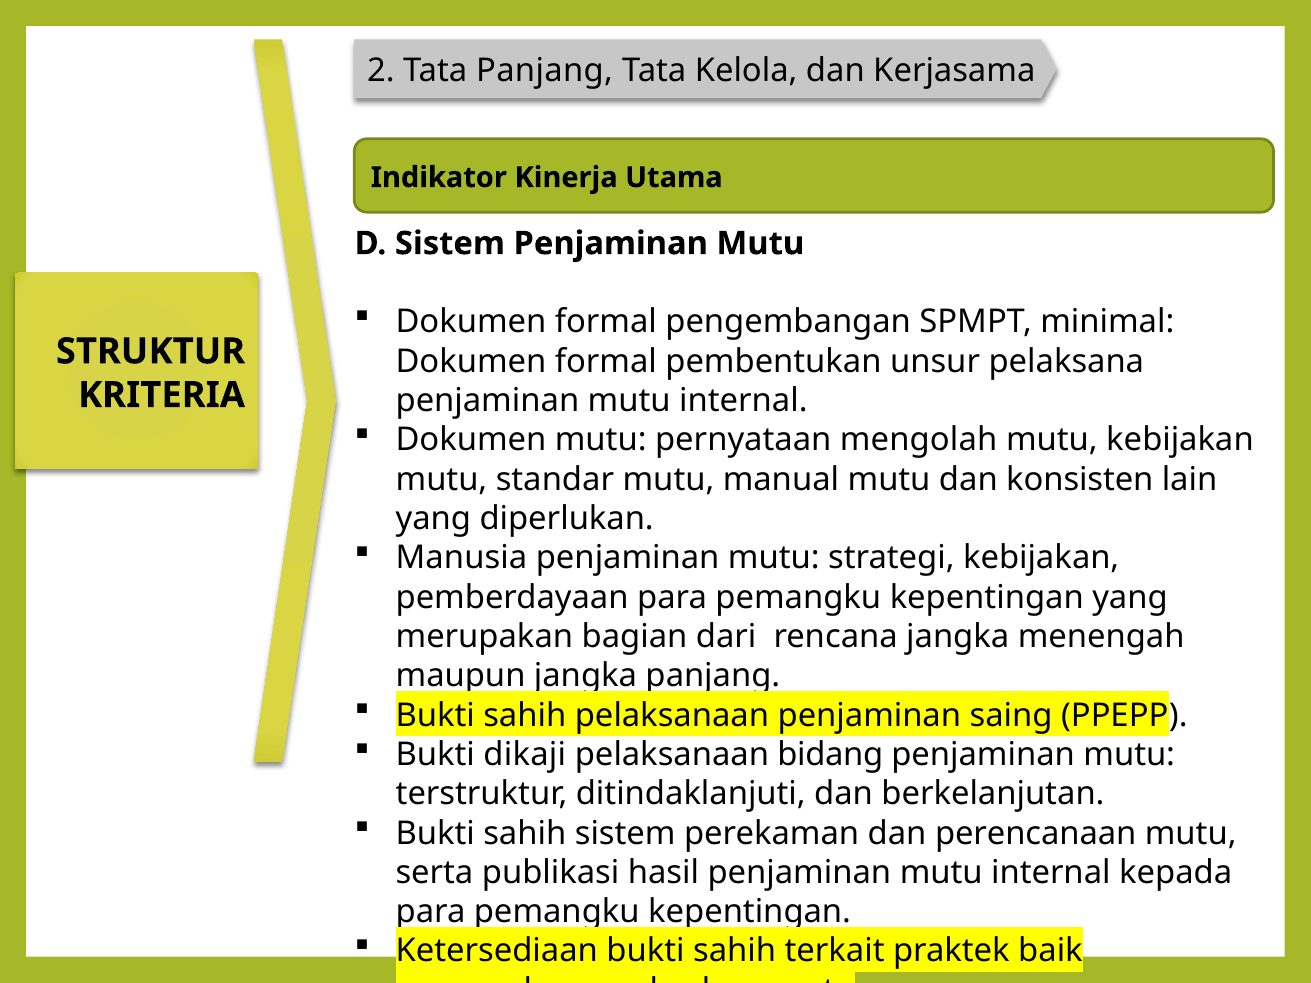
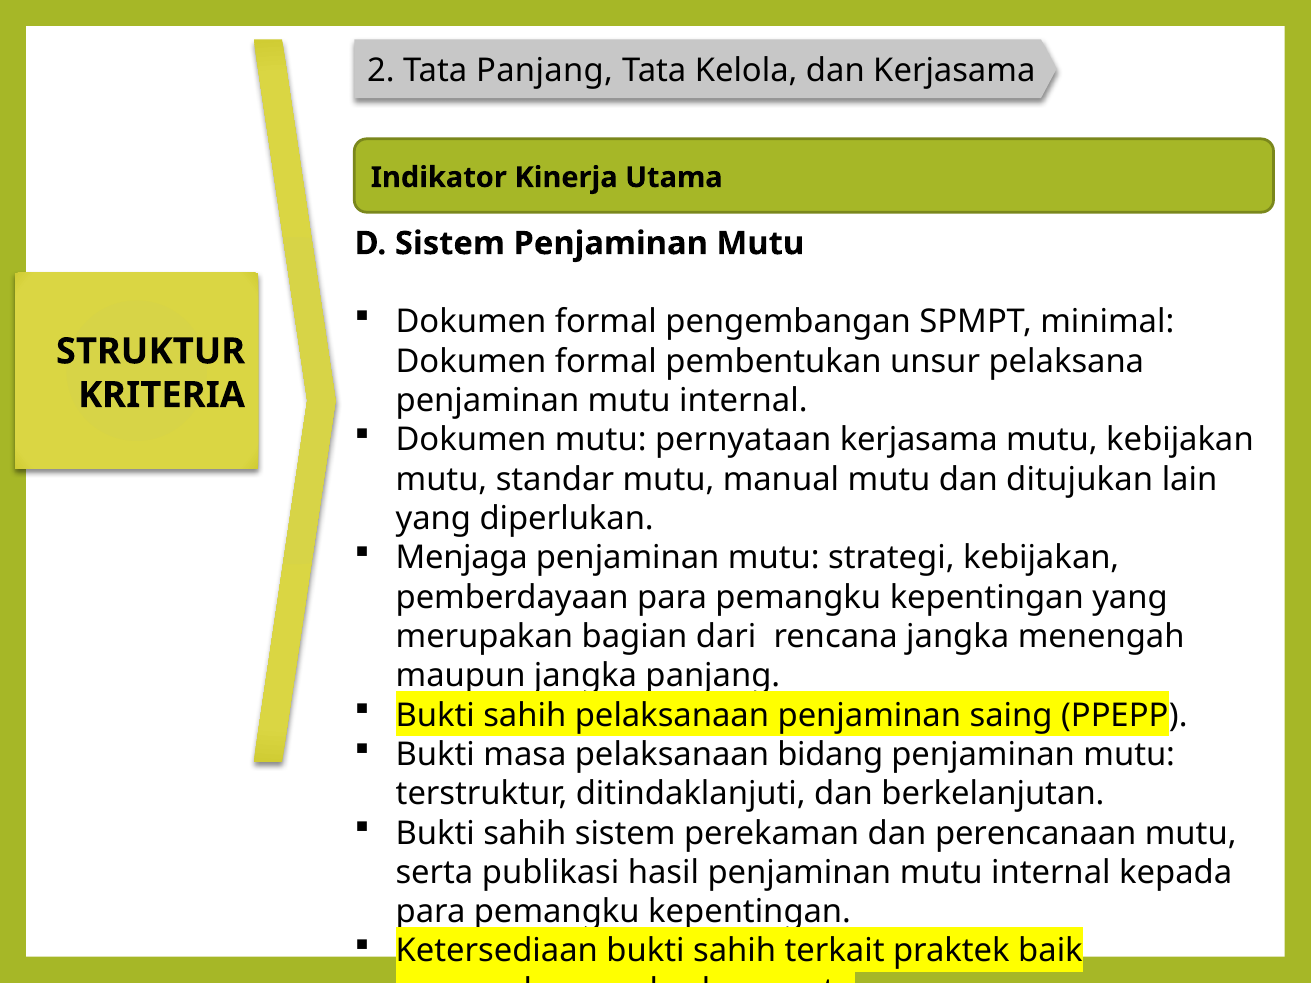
pernyataan mengolah: mengolah -> kerjasama (919, 440)
konsisten: konsisten -> ditujukan (1080, 479)
Manusia: Manusia -> Menjaga (462, 558)
dikaji: dikaji -> masa (525, 755)
